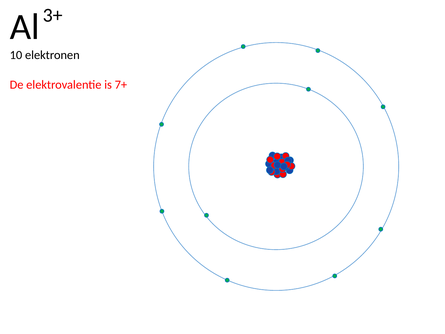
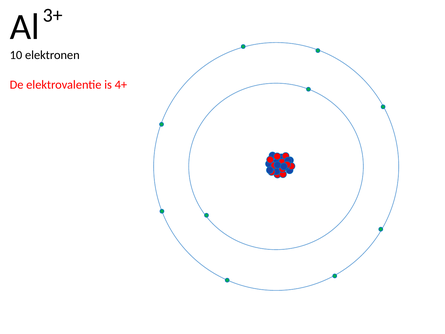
7+: 7+ -> 4+ (121, 85)
